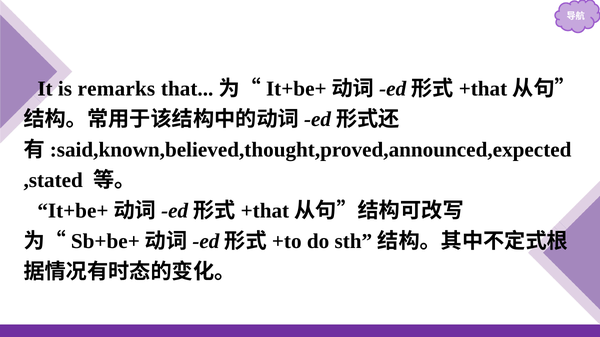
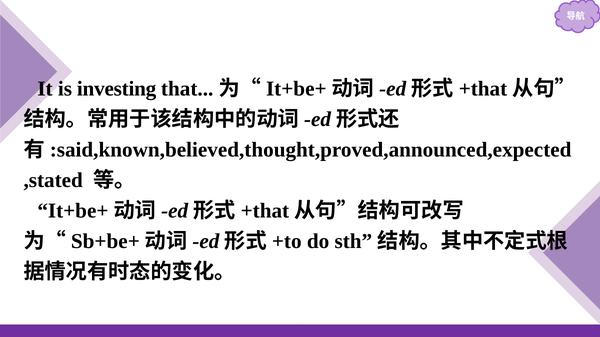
remarks: remarks -> investing (117, 89)
